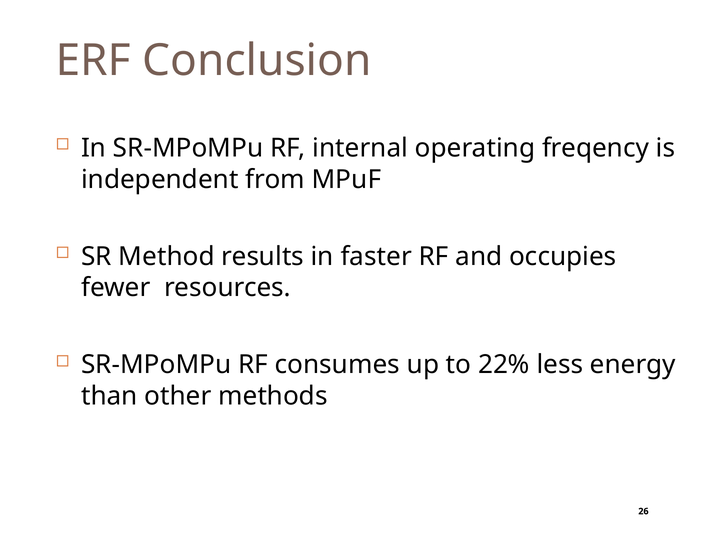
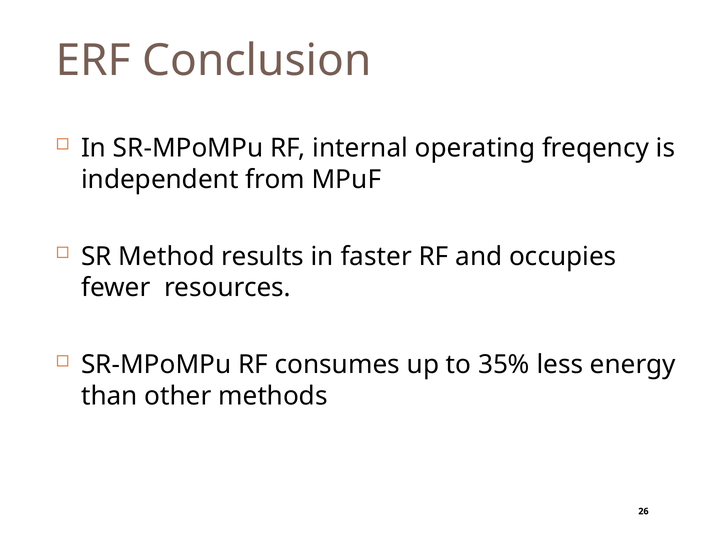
22%: 22% -> 35% (504, 365)
